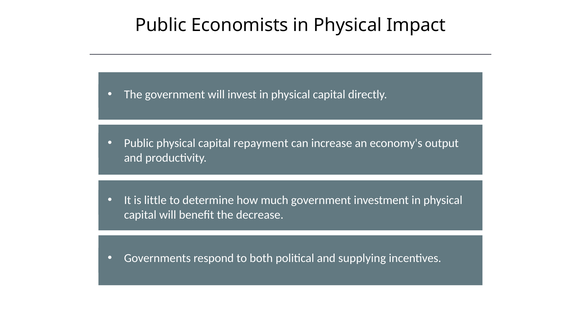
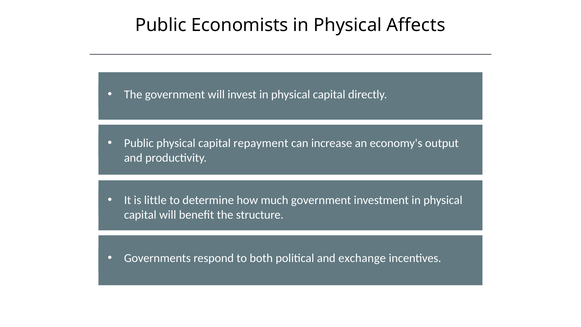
Impact: Impact -> Affects (416, 25)
decrease: decrease -> structure (260, 215)
supplying: supplying -> exchange (362, 258)
